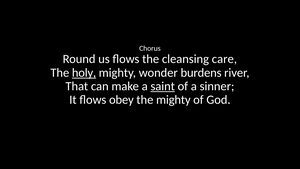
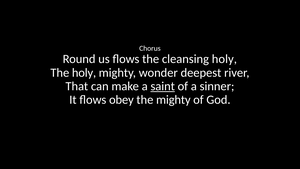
cleansing care: care -> holy (224, 59)
holy underline: present -> none (84, 73)
burdens: burdens -> deepest (201, 73)
